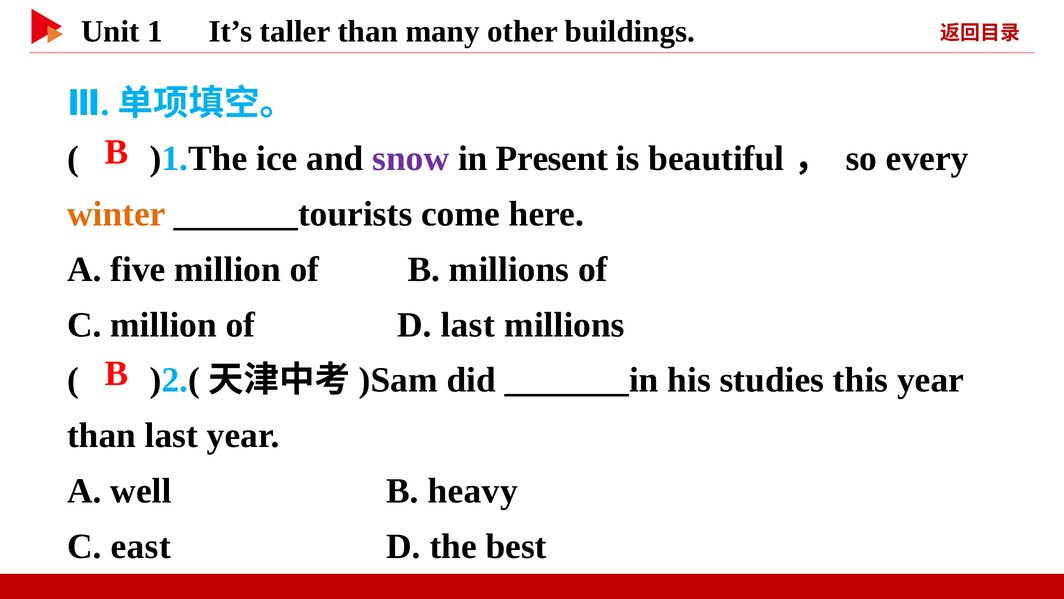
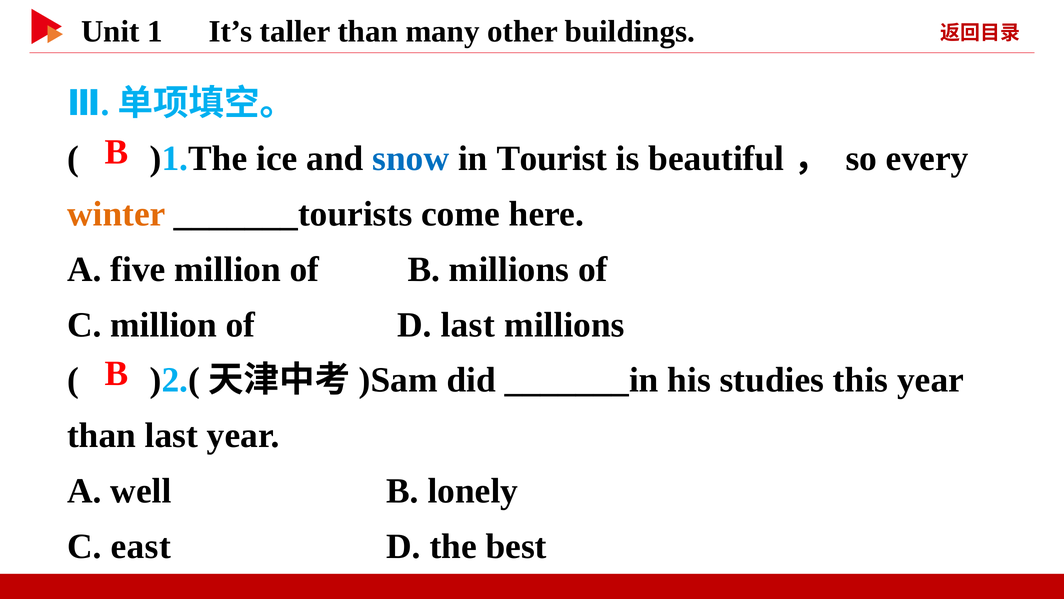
snow colour: purple -> blue (411, 159)
Present: Present -> Tourist (552, 159)
heavy: heavy -> lonely (473, 491)
